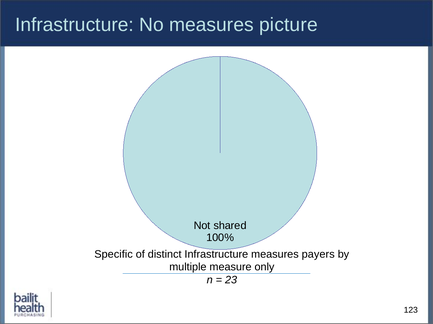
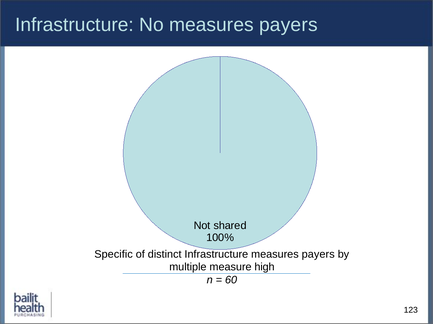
No measures picture: picture -> payers (288, 25)
only: only -> high (265, 268)
23: 23 -> 60 (231, 281)
